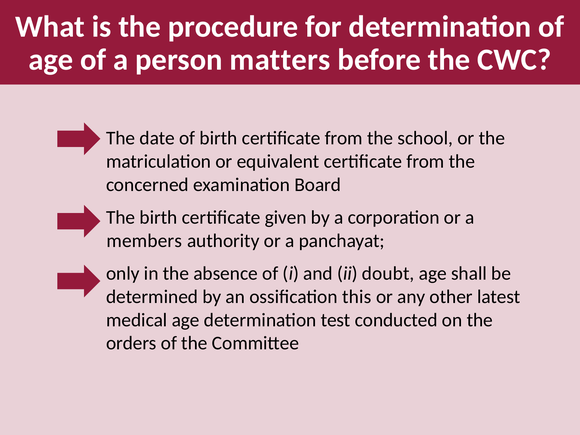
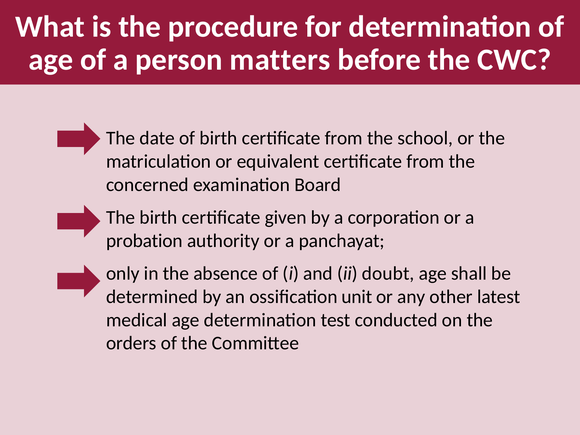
members: members -> probation (144, 241)
this: this -> unit (357, 297)
